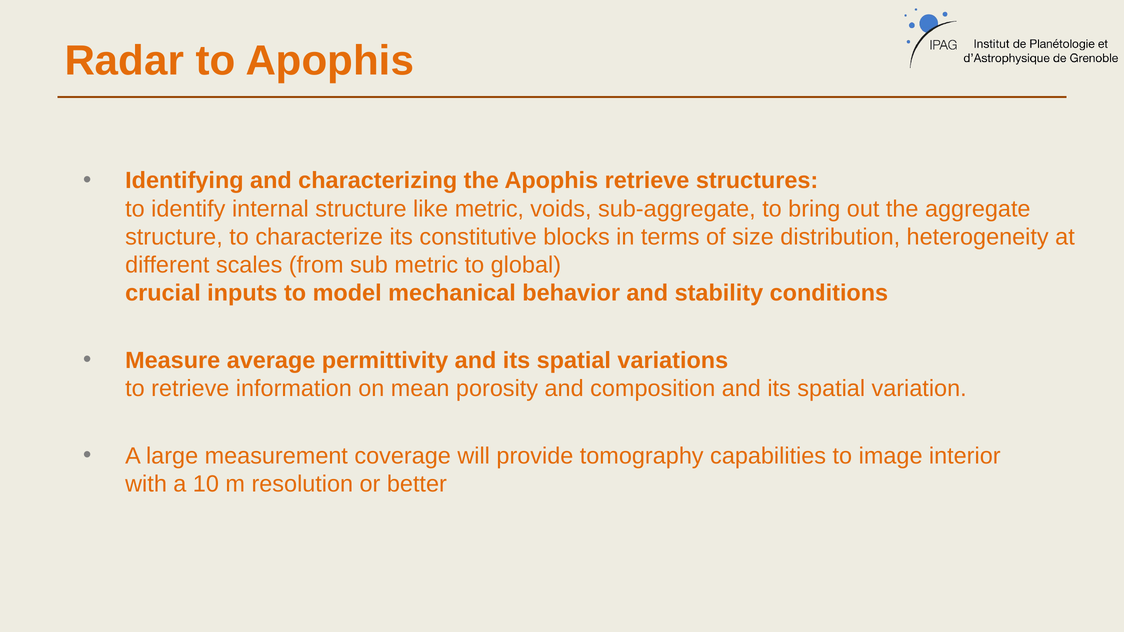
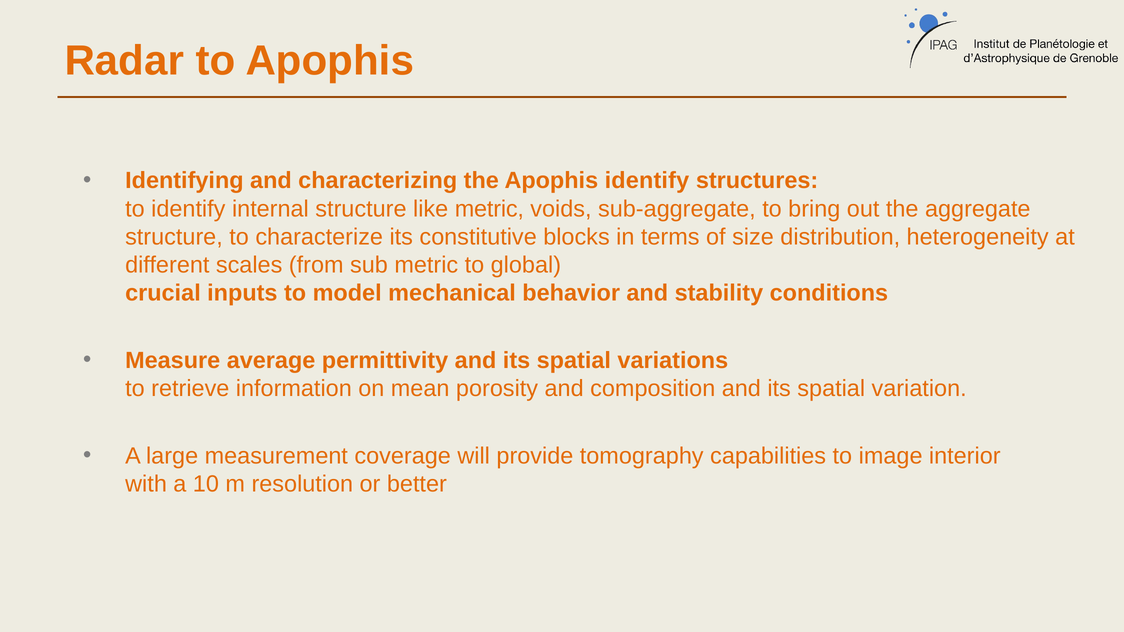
Apophis retrieve: retrieve -> identify (647, 181)
